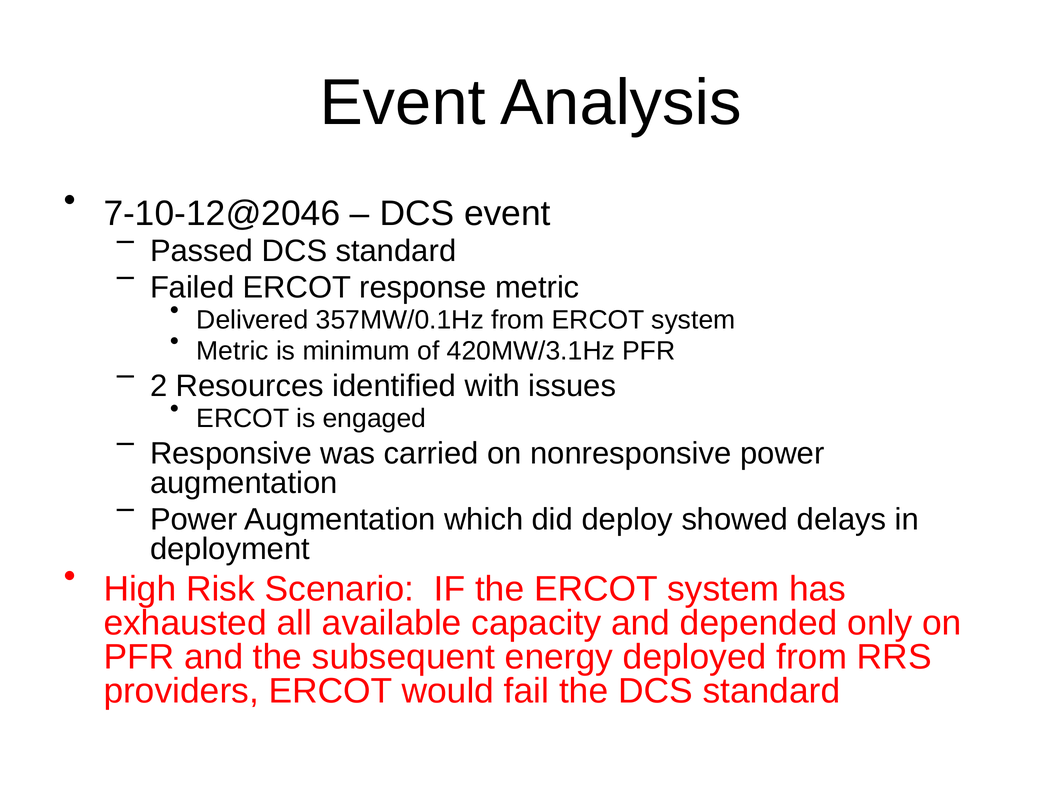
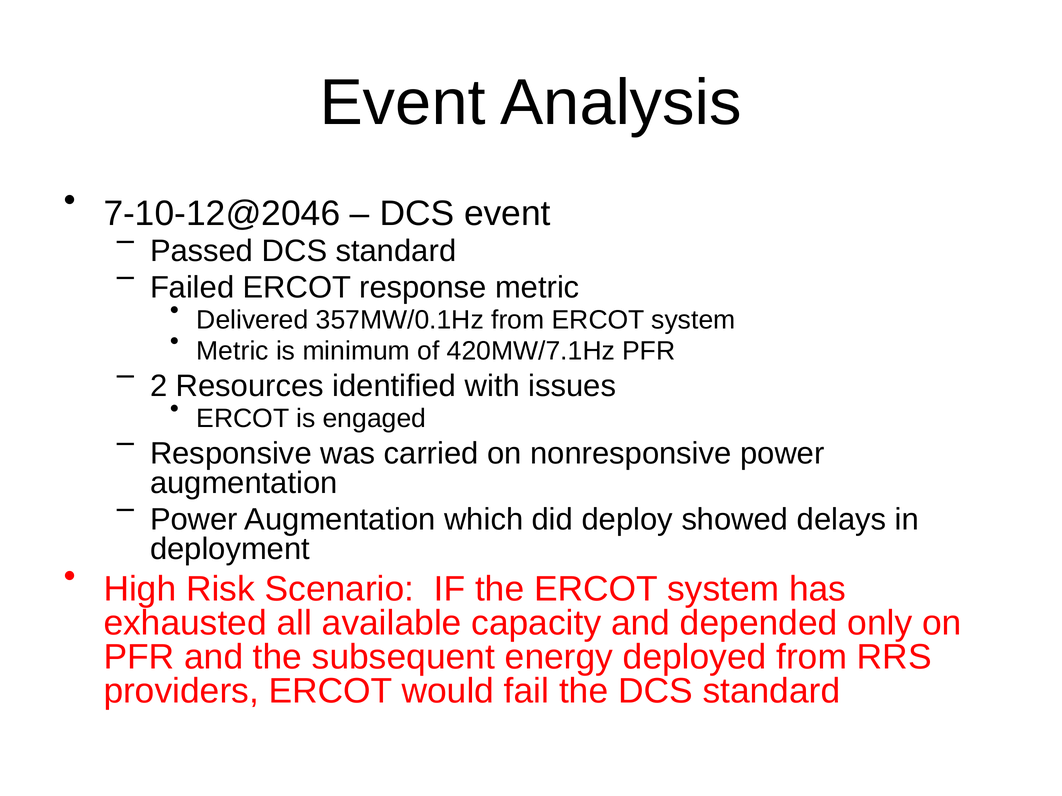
420MW/3.1Hz: 420MW/3.1Hz -> 420MW/7.1Hz (531, 351)
